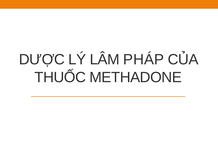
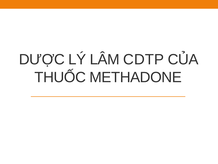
PHÁP: PHÁP -> CDTP (144, 59)
